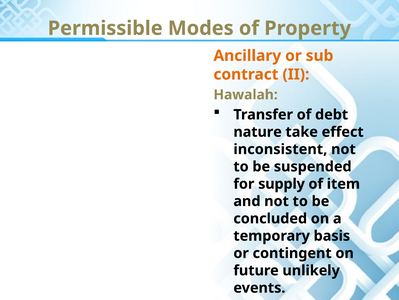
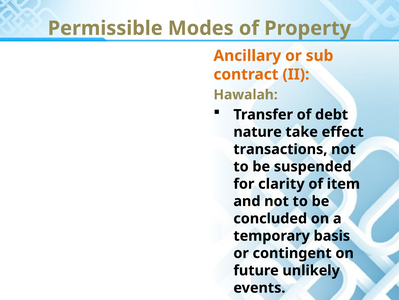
inconsistent: inconsistent -> transactions (280, 149)
supply: supply -> clarity (281, 183)
